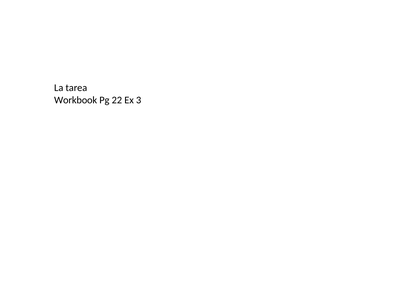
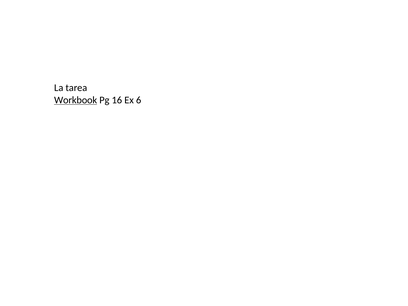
Workbook underline: none -> present (76, 100)
22: 22 -> 16 (117, 100)
3: 3 -> 6 (139, 100)
